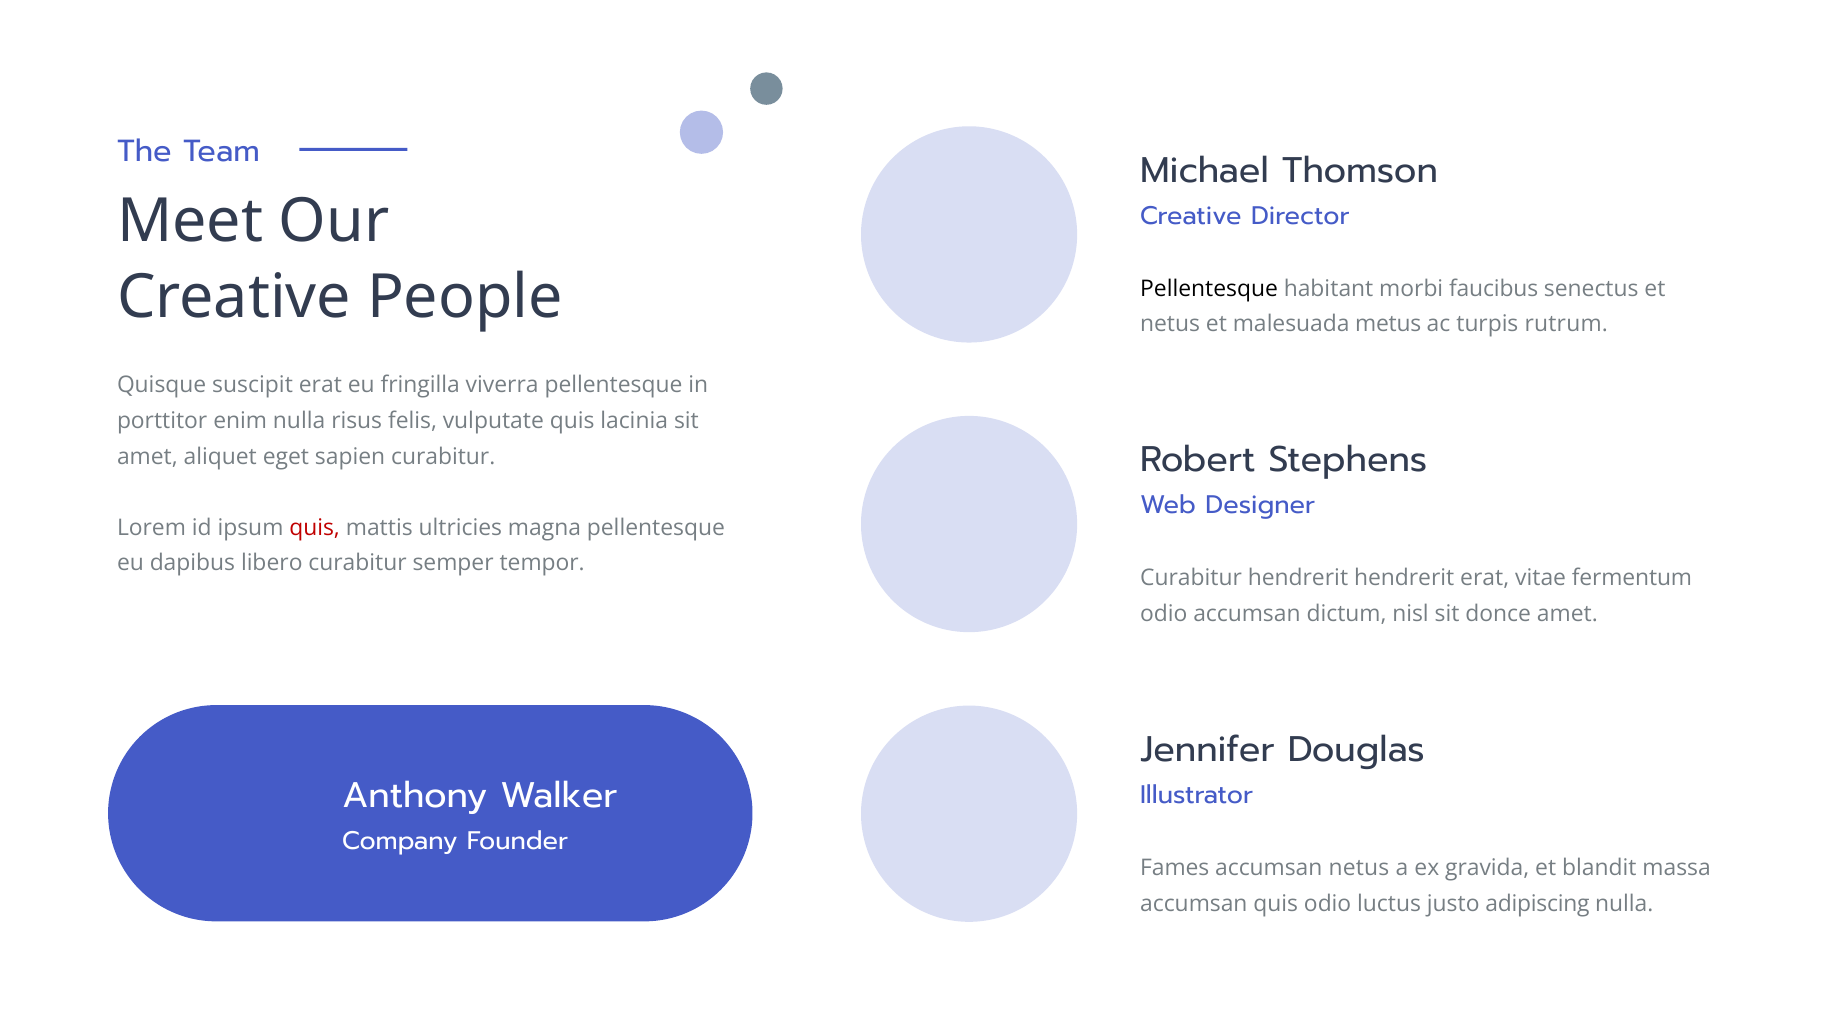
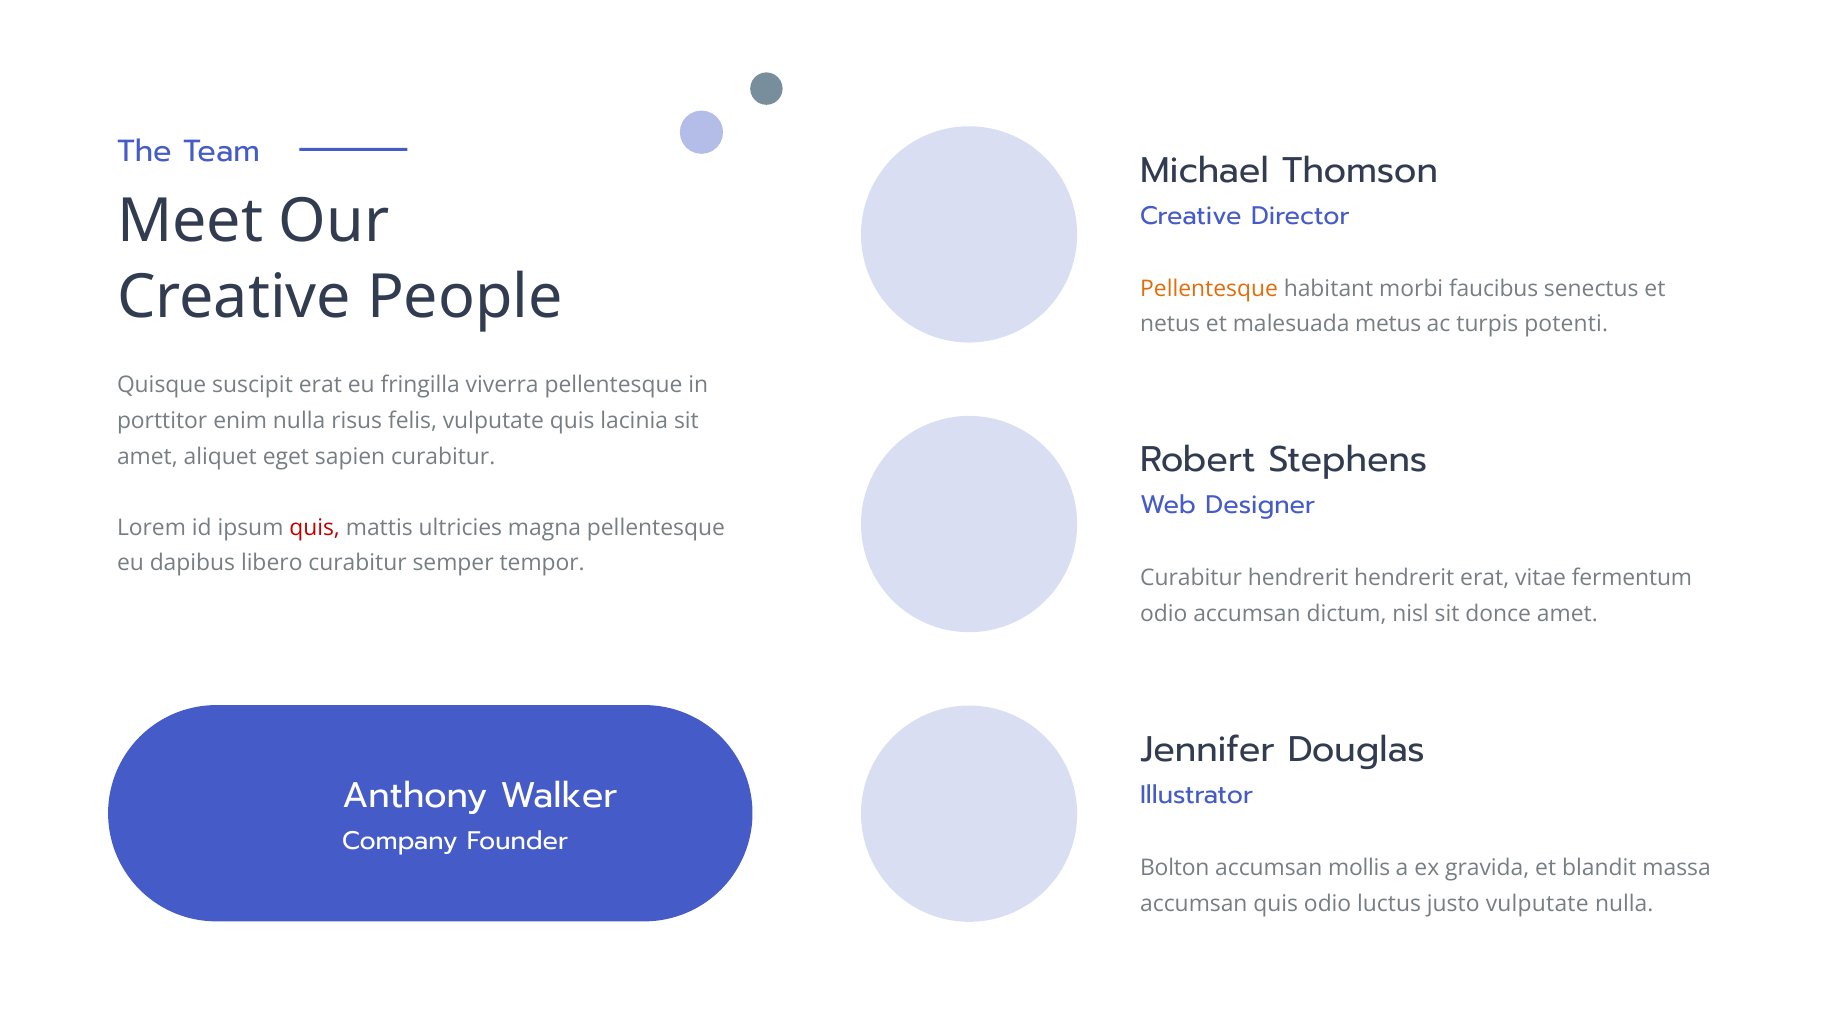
Pellentesque colour: black -> orange (1209, 289)
rutrum: rutrum -> potenti (1566, 324)
Fames: Fames -> Bolton (1175, 867)
accumsan netus: netus -> mollis (1359, 867)
justo adipiscing: adipiscing -> vulputate (1537, 903)
